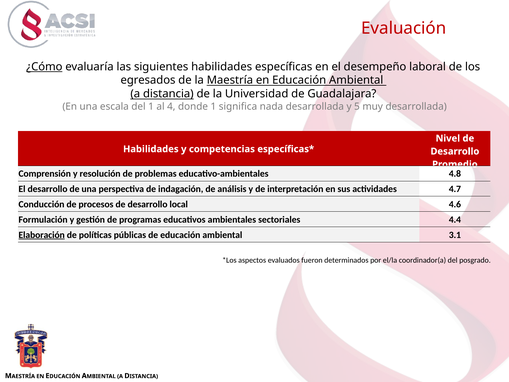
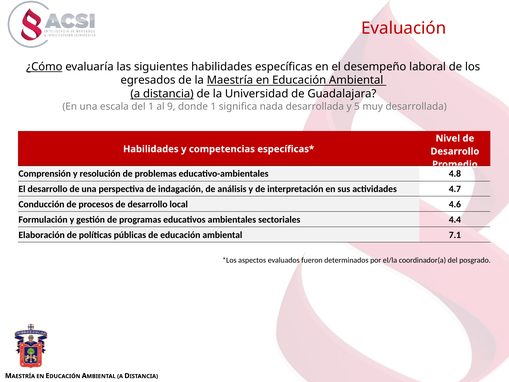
4: 4 -> 9 (171, 106)
Elaboración underline: present -> none (42, 235)
3.1: 3.1 -> 7.1 (455, 235)
